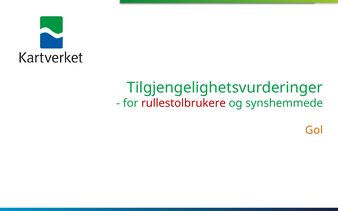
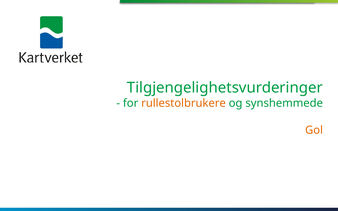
rullestolbrukere colour: red -> orange (184, 103)
